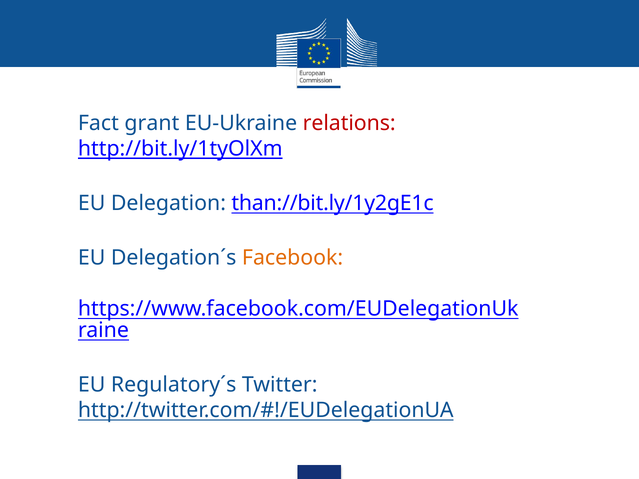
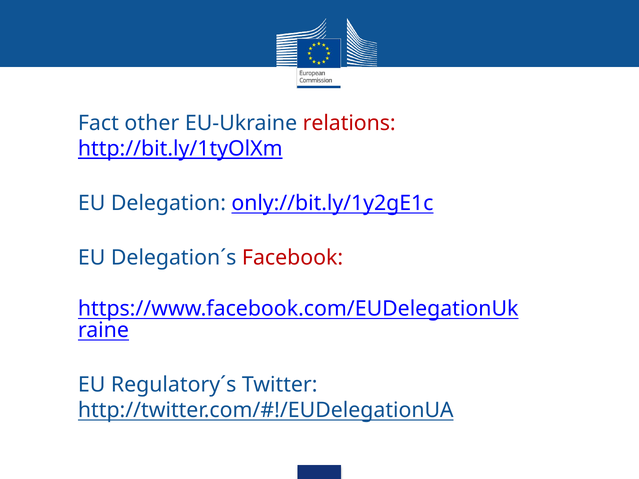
grant: grant -> other (152, 123)
than://bit.ly/1y2gE1c: than://bit.ly/1y2gE1c -> only://bit.ly/1y2gE1c (332, 203)
Facebook colour: orange -> red (293, 258)
